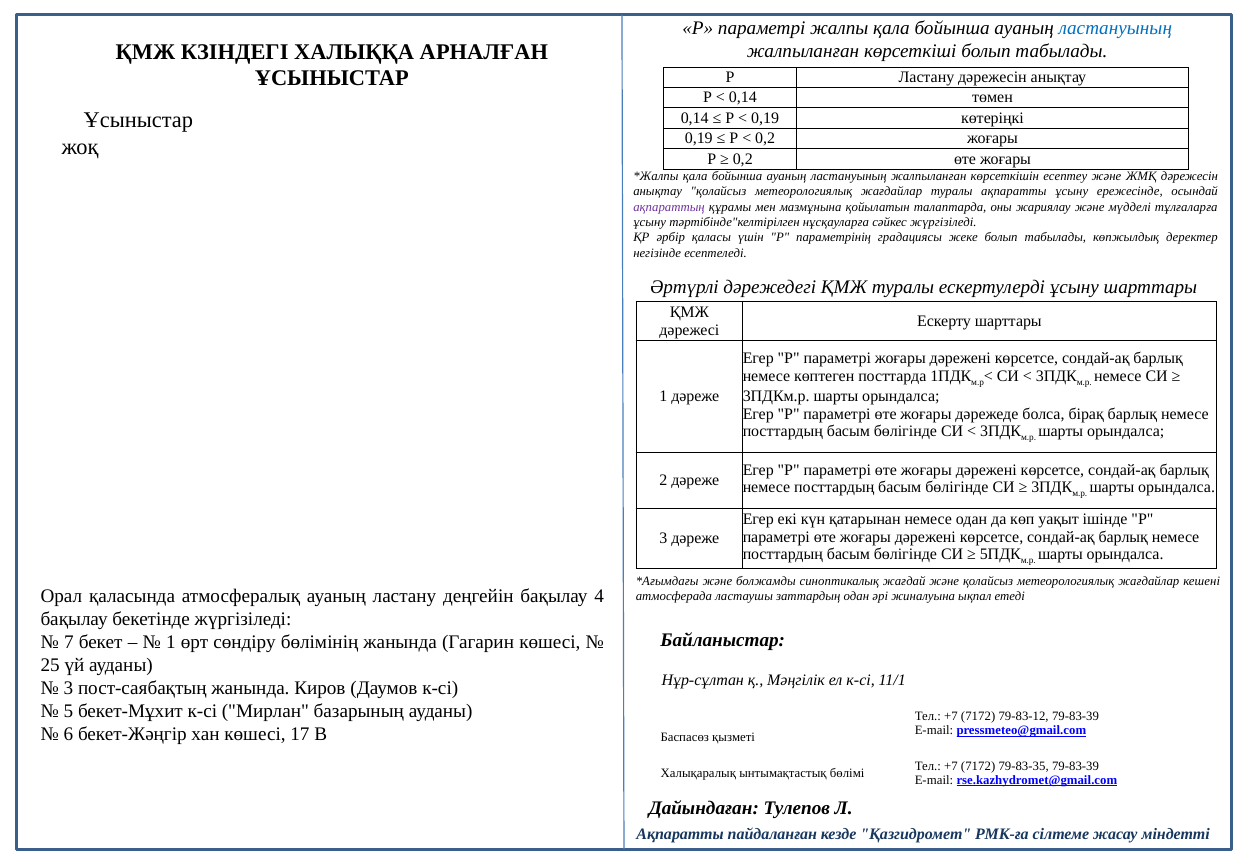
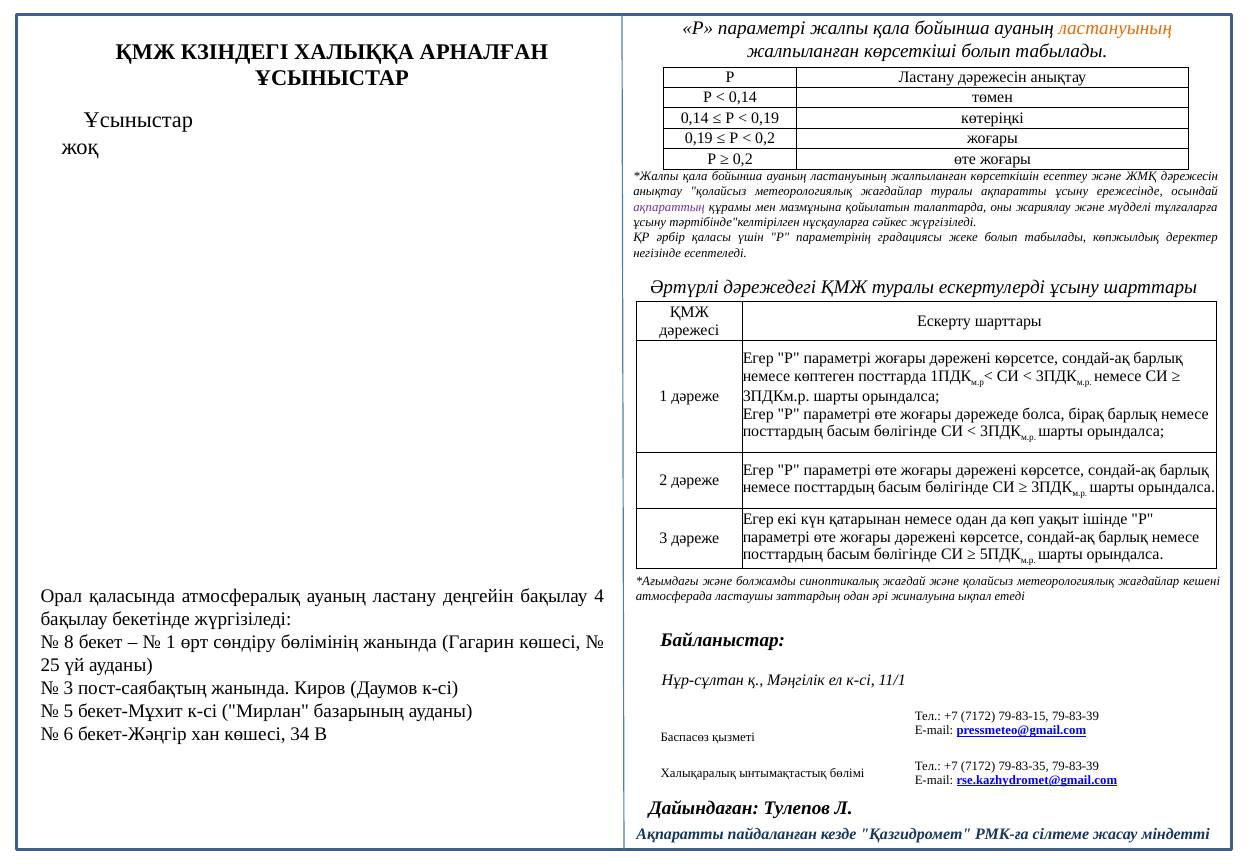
ластануының colour: blue -> orange (1115, 28)
7: 7 -> 8 (69, 642)
79-83-12: 79-83-12 -> 79-83-15 (1024, 716)
17: 17 -> 34 (300, 735)
